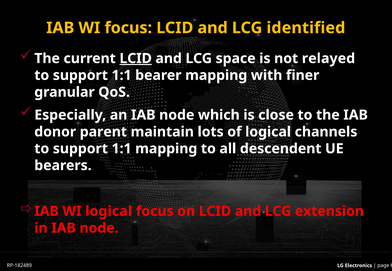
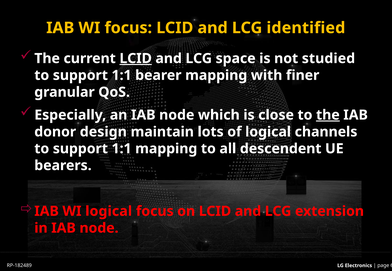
relayed: relayed -> studied (328, 59)
the underline: none -> present (328, 115)
parent: parent -> design (103, 132)
